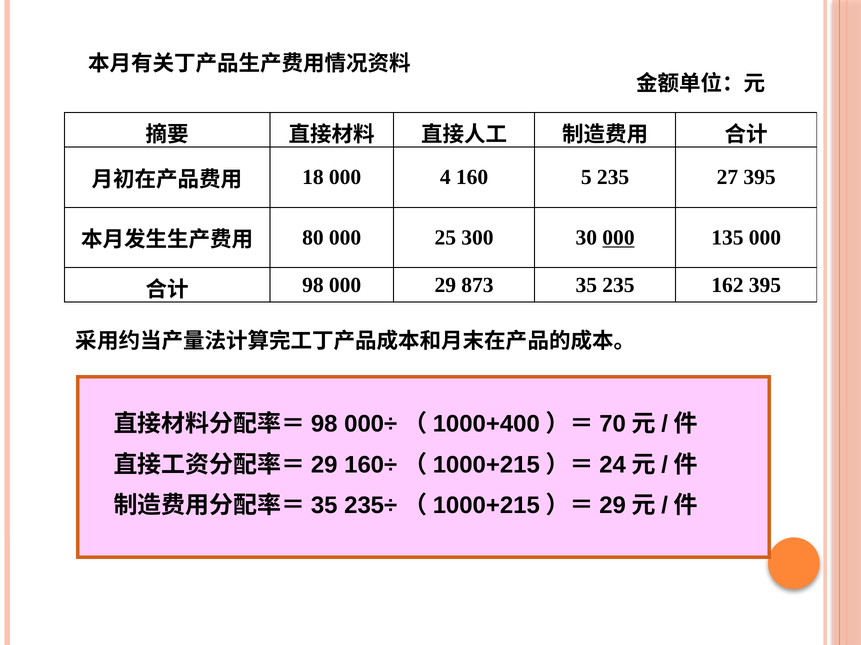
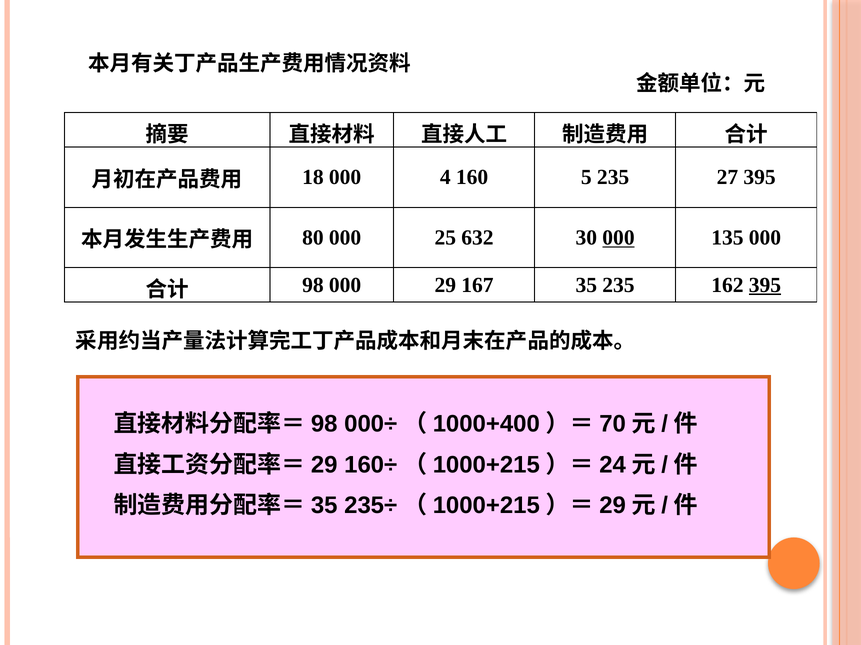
300: 300 -> 632 (477, 238)
873: 873 -> 167 (477, 285)
395 underline: none -> present (765, 285)
